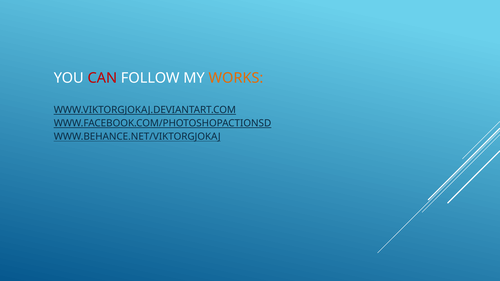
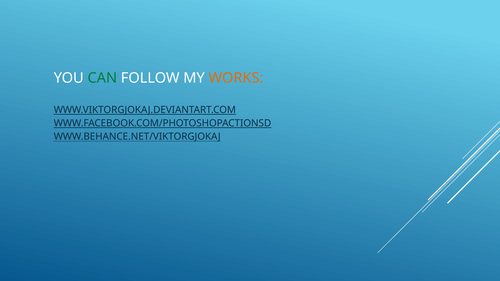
CAN colour: red -> green (102, 78)
